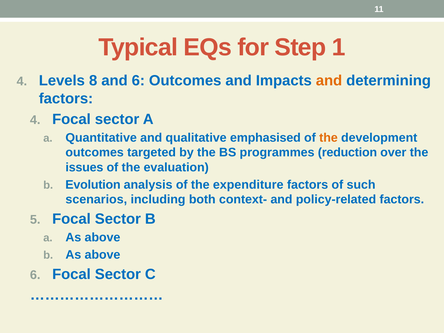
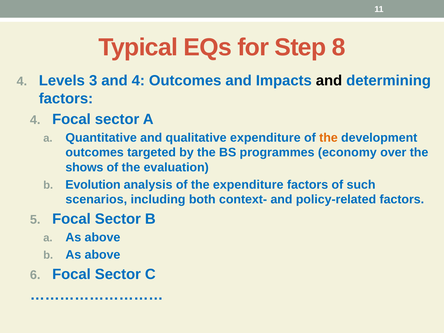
1: 1 -> 8 (339, 47)
8: 8 -> 3 (93, 81)
and 6: 6 -> 4 (138, 81)
and colour: orange -> black (329, 81)
qualitative emphasised: emphasised -> expenditure (265, 138)
reduction: reduction -> economy (347, 153)
issues: issues -> shows (84, 167)
